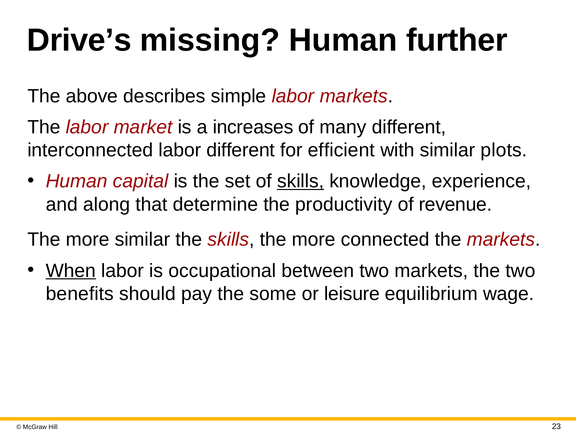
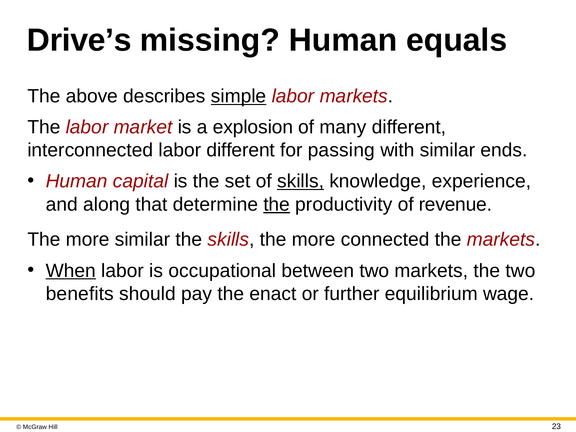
further: further -> equals (457, 40)
simple underline: none -> present (239, 96)
increases: increases -> explosion (253, 127)
efficient: efficient -> passing (341, 150)
plots: plots -> ends (504, 150)
the underline: none -> present (277, 204)
some: some -> enact (273, 294)
leisure: leisure -> further (352, 294)
